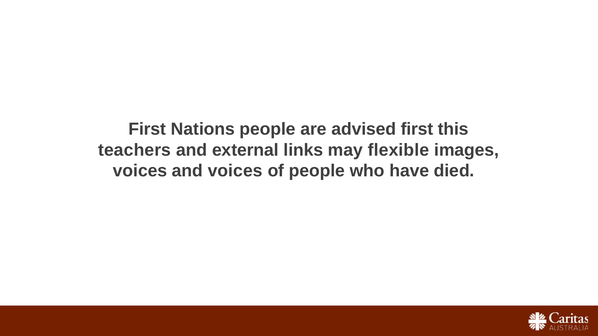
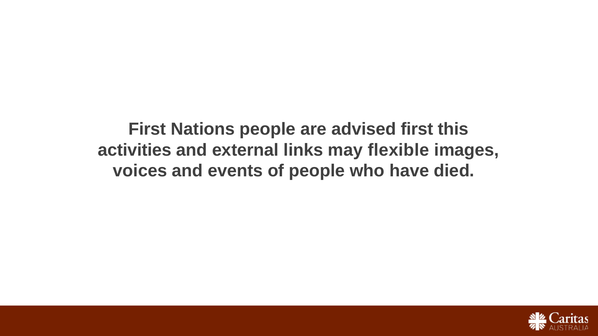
teachers: teachers -> activities (135, 150)
and voices: voices -> events (235, 171)
